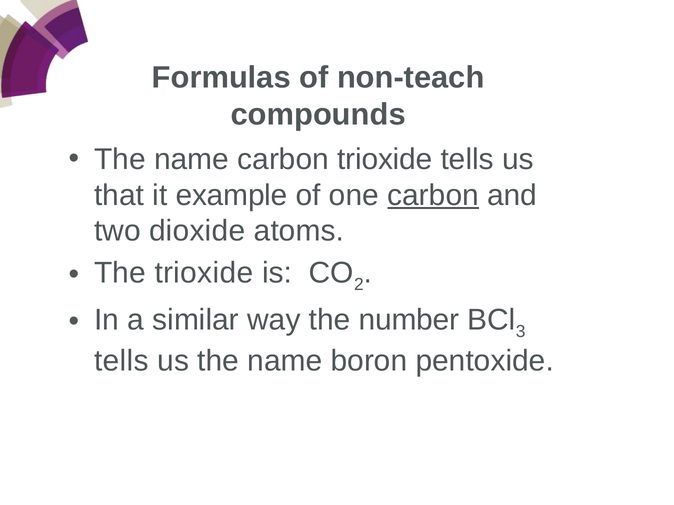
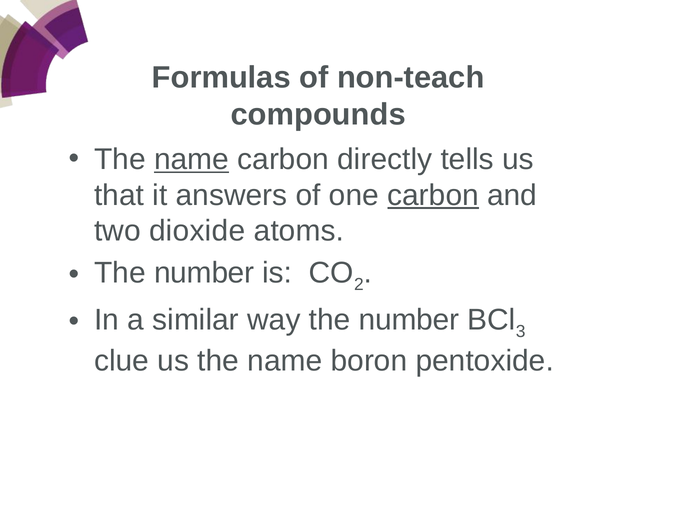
name underline: none -> present (192, 159)
carbon trioxide: trioxide -> directly (385, 159)
example: example -> answers (232, 195)
trioxide: trioxide -> number (204, 273)
tells: tells -> clue (122, 361)
